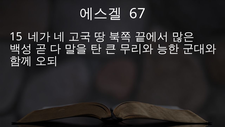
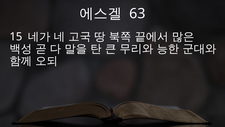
67: 67 -> 63 (137, 14)
